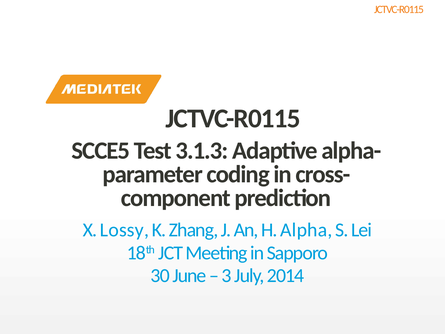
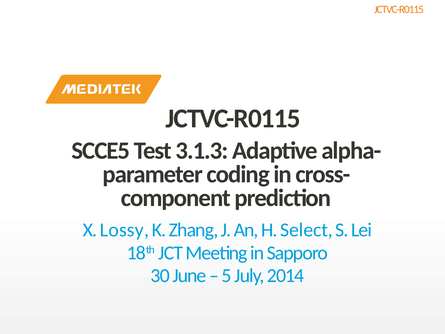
Alpha: Alpha -> Select (307, 230)
3: 3 -> 5 (227, 275)
